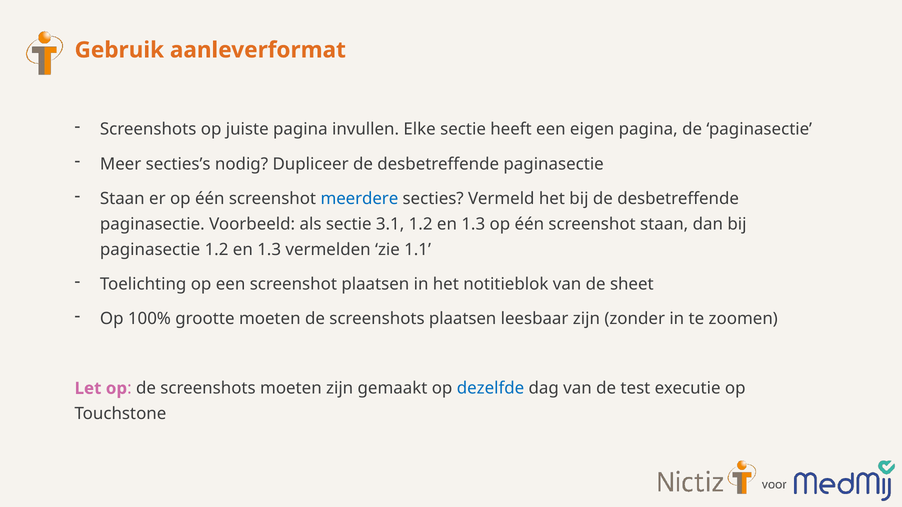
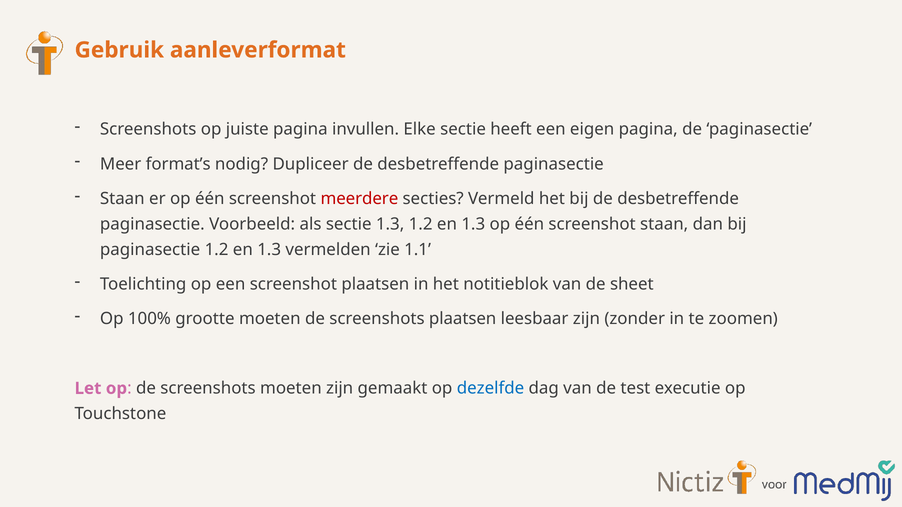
secties’s: secties’s -> format’s (178, 164)
meerdere colour: blue -> red (359, 199)
sectie 3.1: 3.1 -> 1.3 (390, 224)
